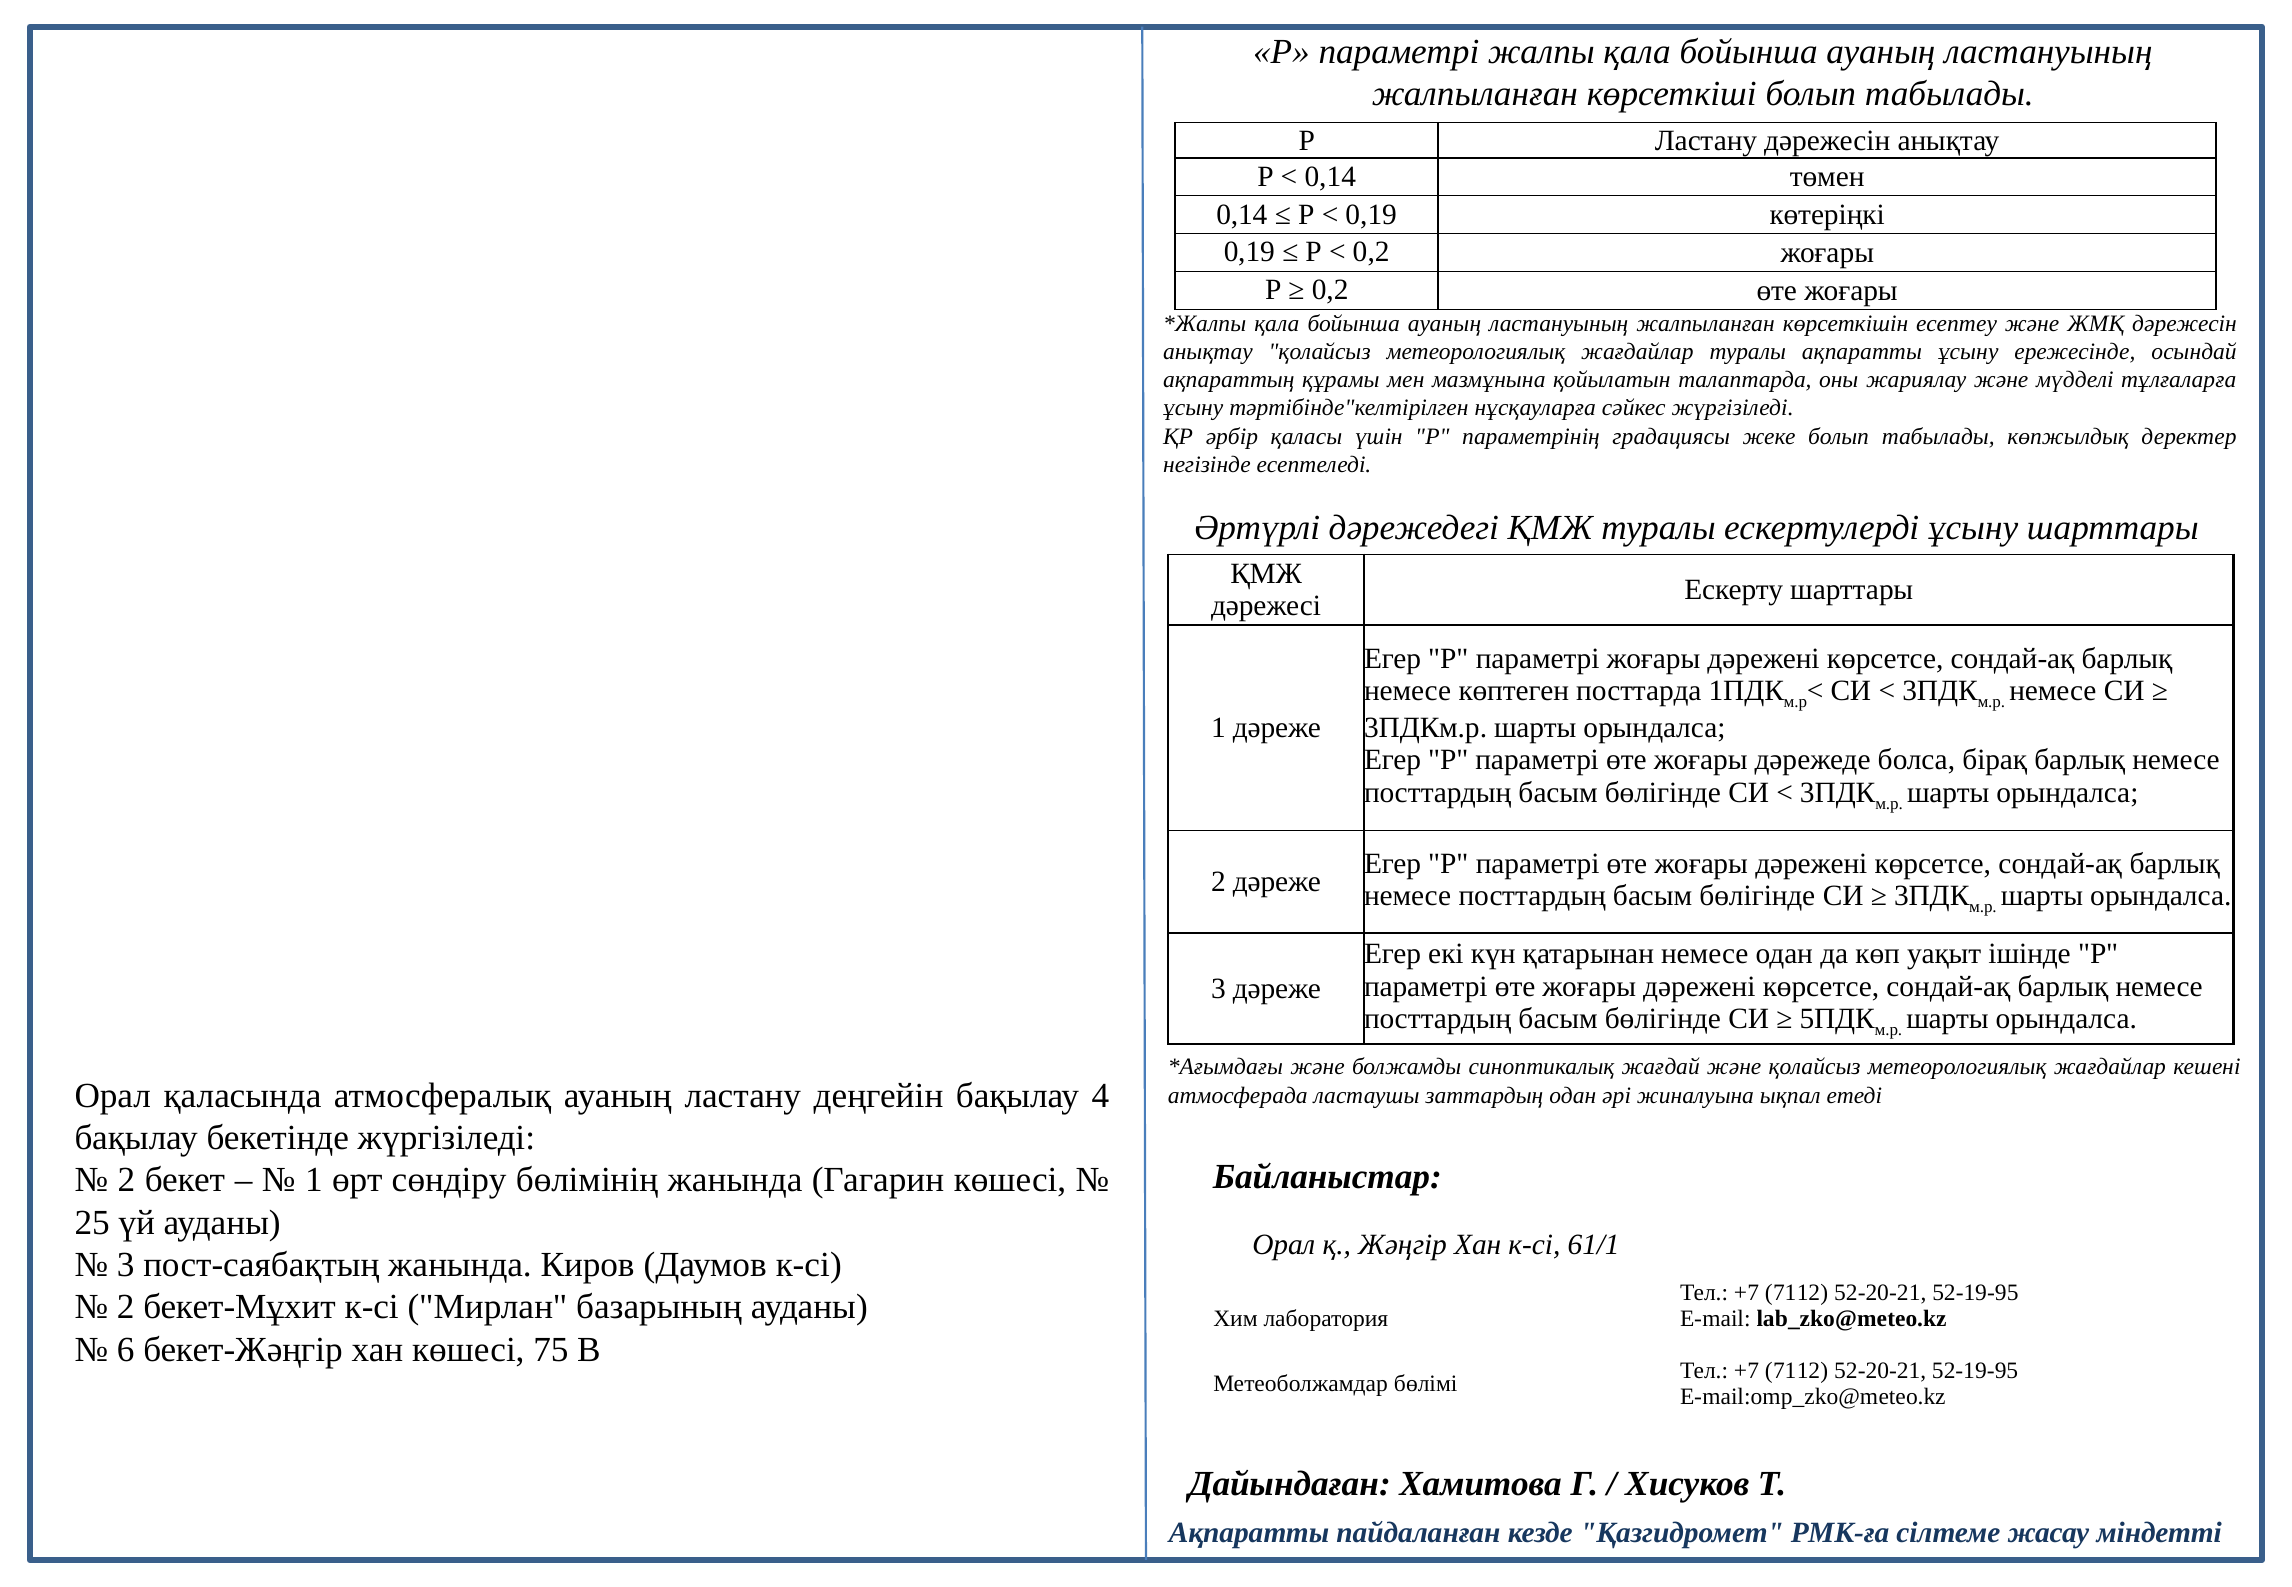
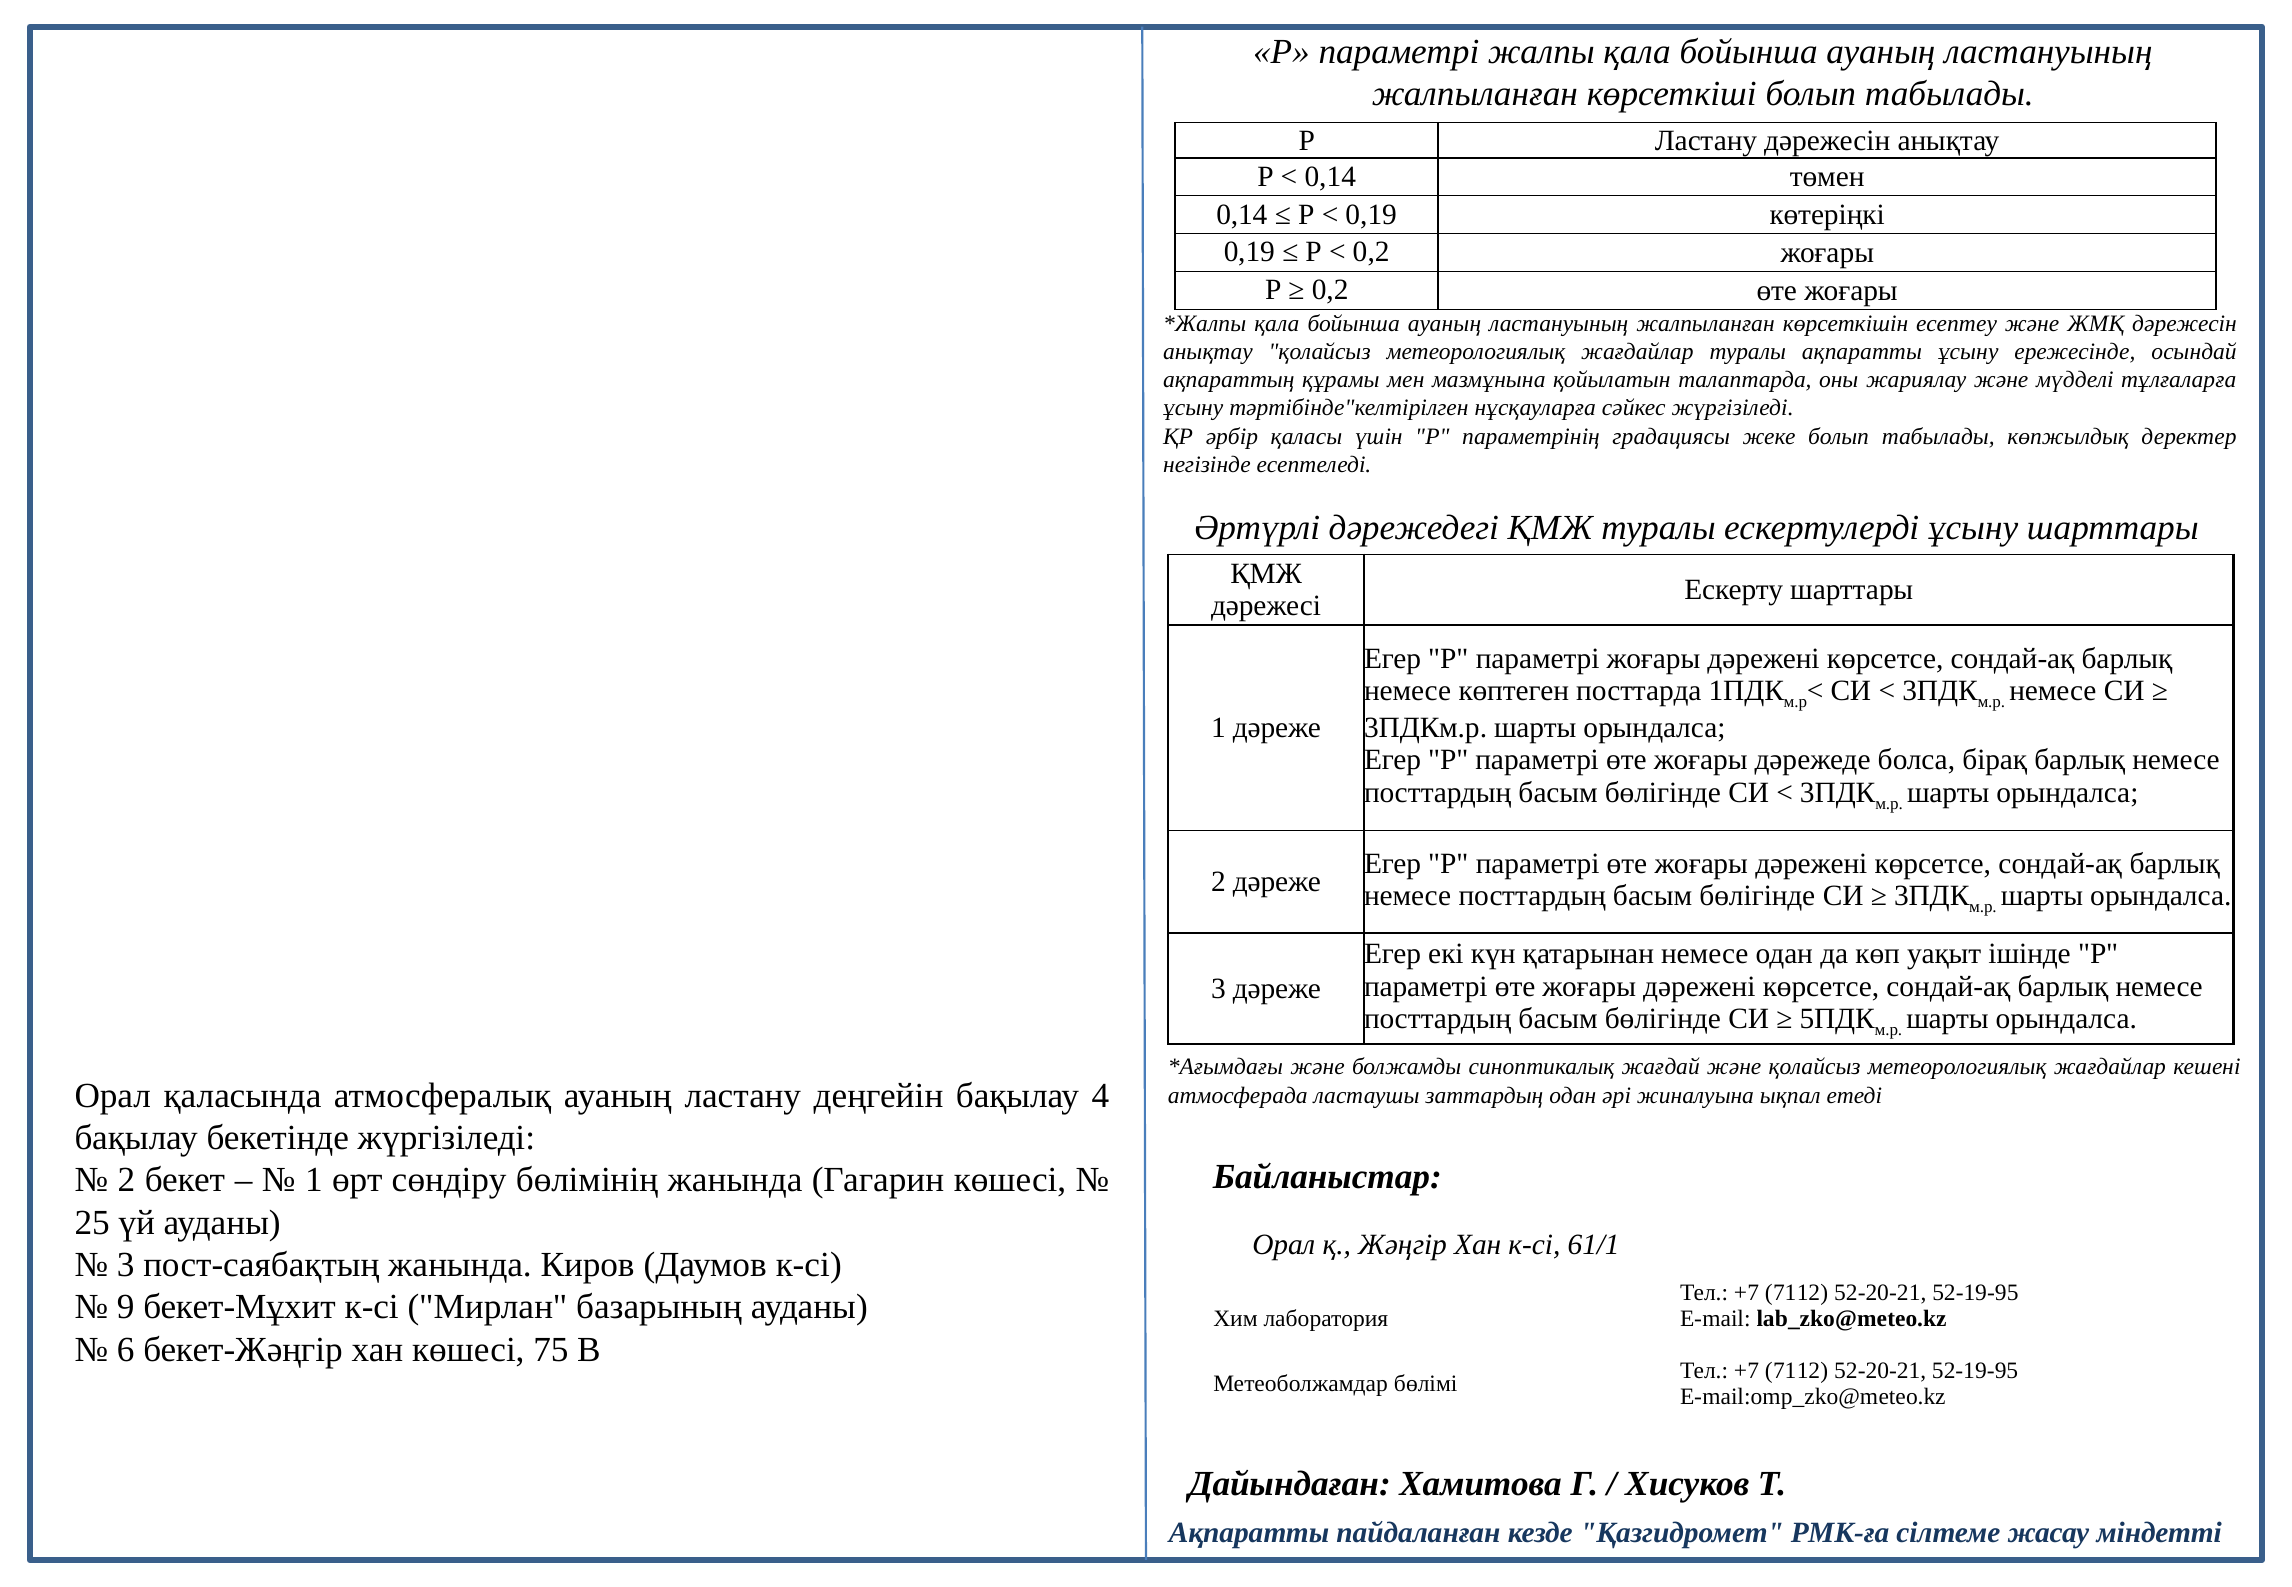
2: 2 -> 9 (126, 1307)
